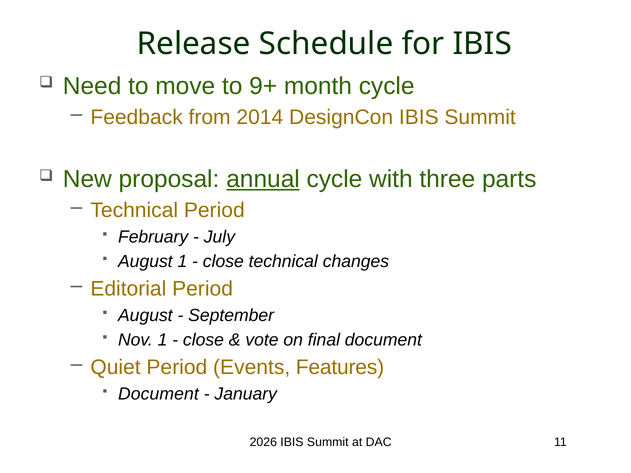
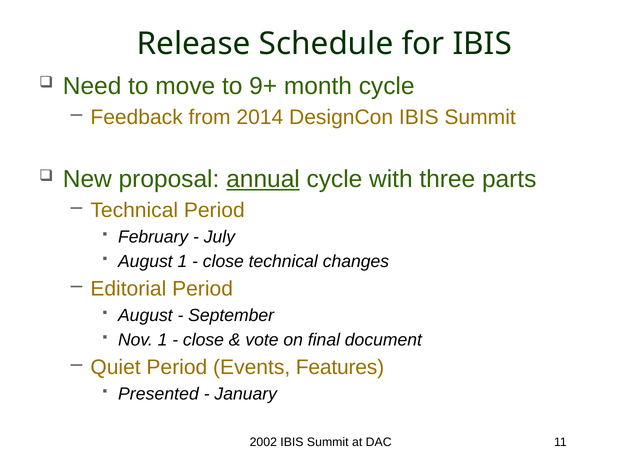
Document: Document -> Presented (158, 394)
2026: 2026 -> 2002 (263, 443)
